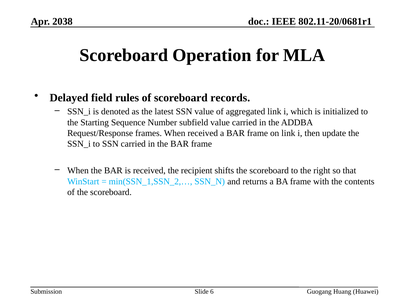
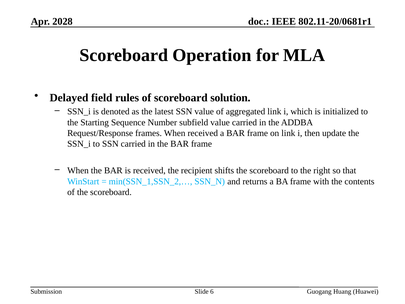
2038: 2038 -> 2028 (63, 22)
records: records -> solution (230, 98)
